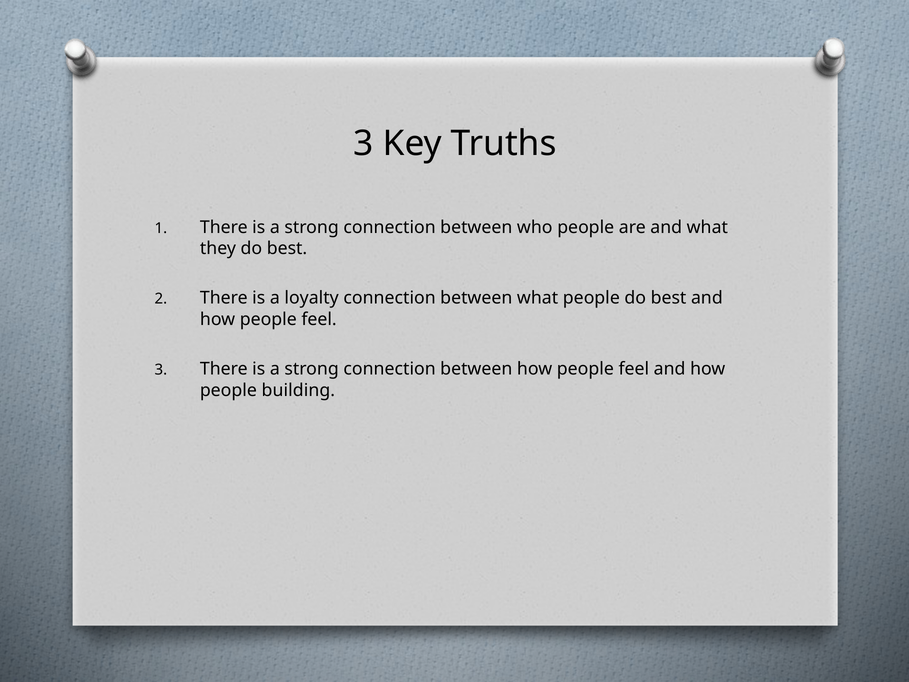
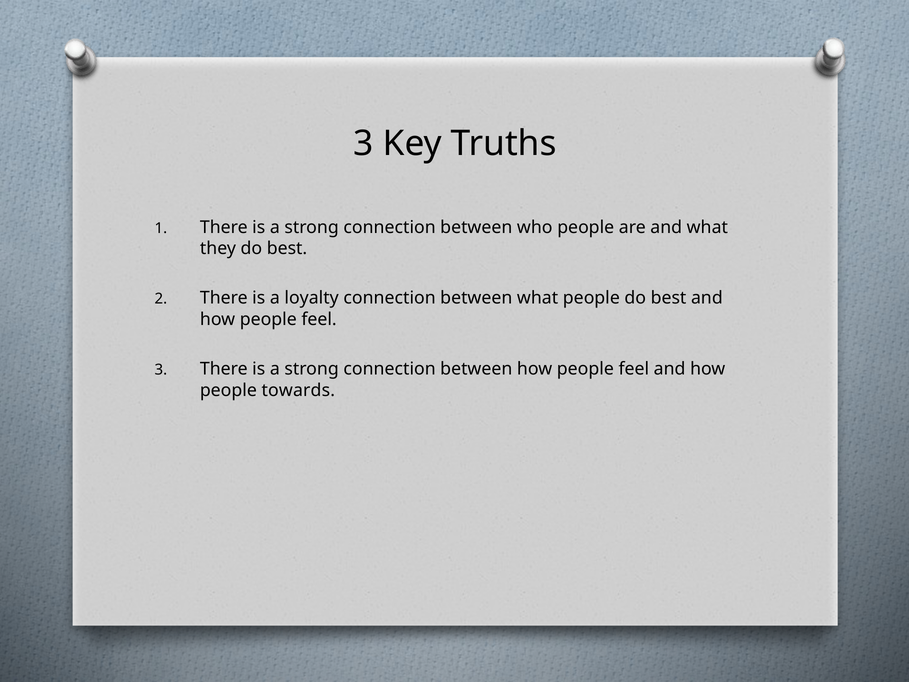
building: building -> towards (298, 390)
